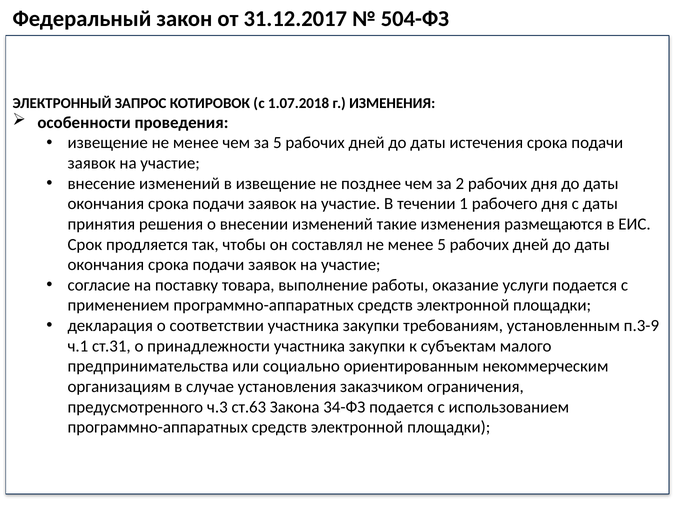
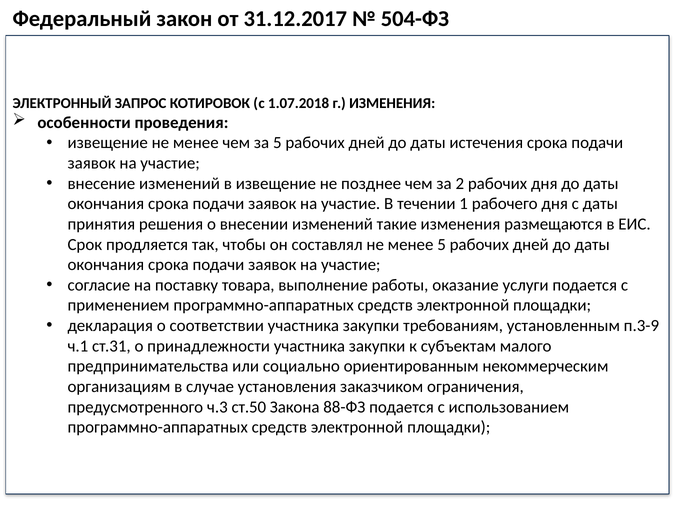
ст.63: ст.63 -> ст.50 (249, 407)
34-ФЗ: 34-ФЗ -> 88-ФЗ (344, 407)
